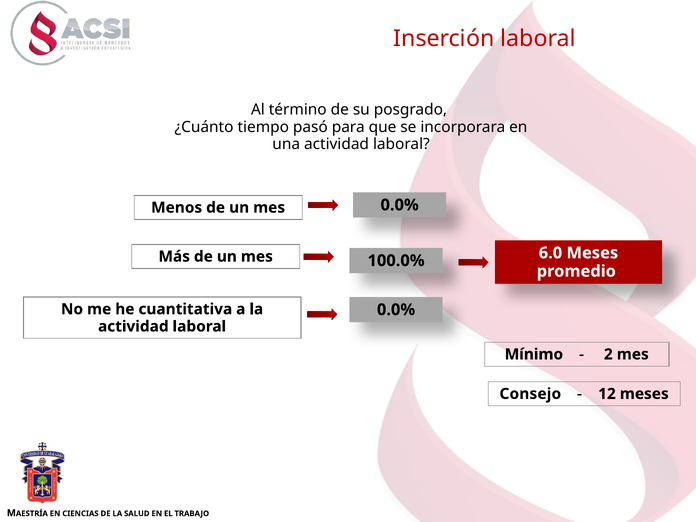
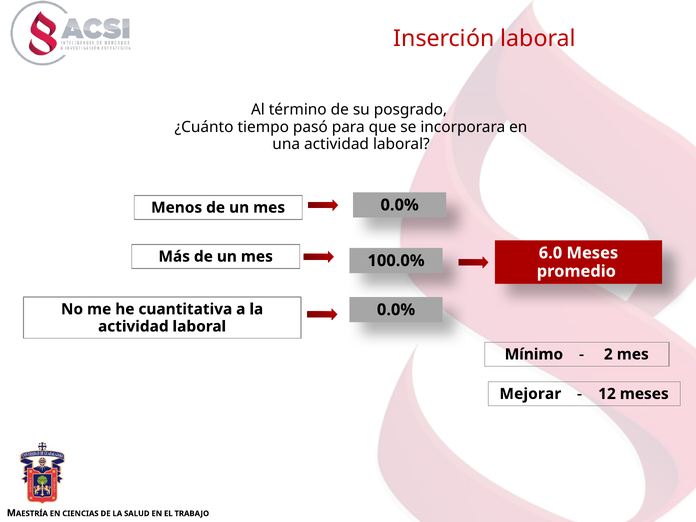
Consejo: Consejo -> Mejorar (530, 394)
